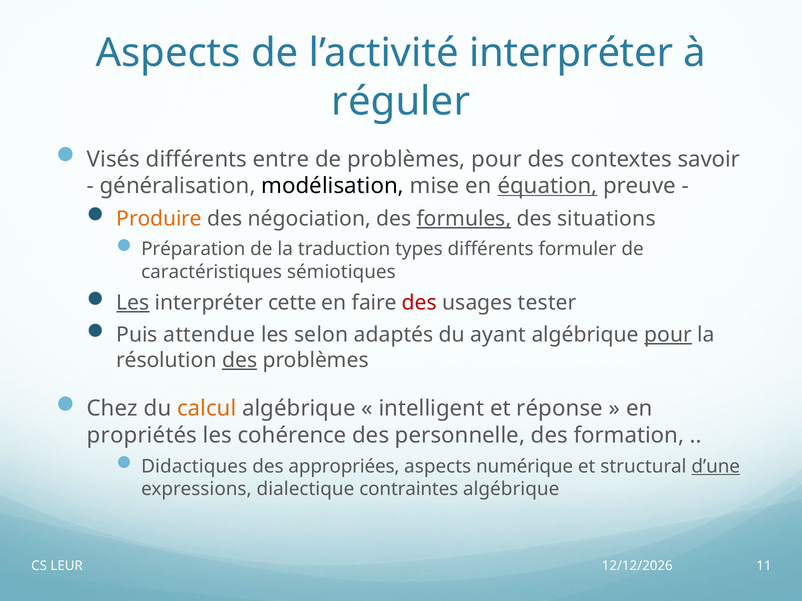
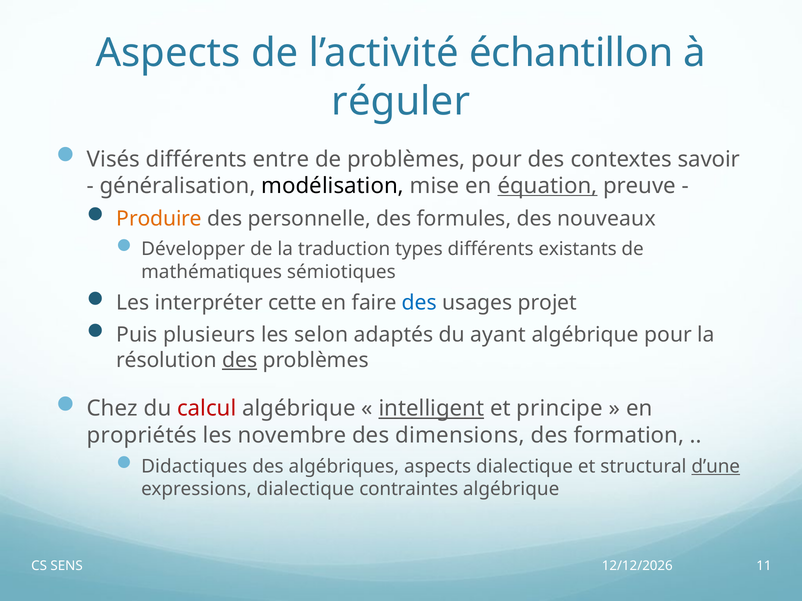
l’activité interpréter: interpréter -> échantillon (571, 53)
négociation: négociation -> personnelle (309, 219)
formules underline: present -> none (464, 219)
situations: situations -> nouveaux (606, 219)
Préparation: Préparation -> Développer (193, 249)
formuler: formuler -> existants (578, 249)
caractéristiques: caractéristiques -> mathématiques (212, 272)
Les underline: present -> none (133, 303)
des colour: red -> blue (419, 303)
tester: tester -> projet (547, 303)
attendue: attendue -> plusieurs (209, 335)
pour underline: present -> none (668, 335)
calcul colour: orange -> red (207, 409)
intelligent underline: none -> present (431, 409)
réponse: réponse -> principe (560, 409)
cohérence: cohérence -> novembre (292, 436)
personnelle: personnelle -> dimensions (460, 436)
appropriées: appropriées -> algébriques (344, 467)
aspects numérique: numérique -> dialectique (525, 467)
LEUR: LEUR -> SENS (67, 566)
